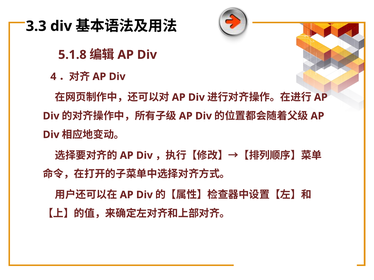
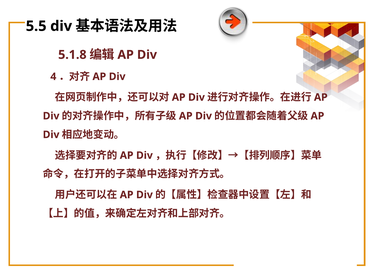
3.3: 3.3 -> 5.5 (36, 26)
